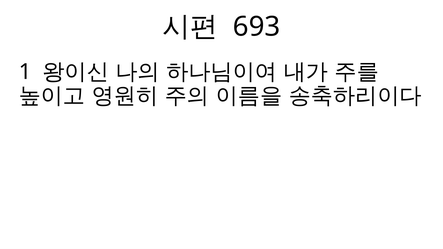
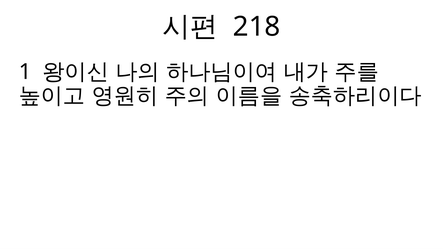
693: 693 -> 218 (257, 27)
